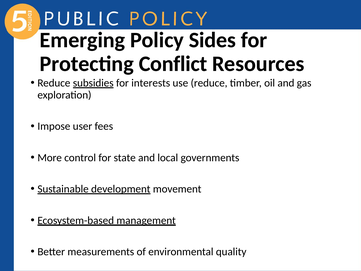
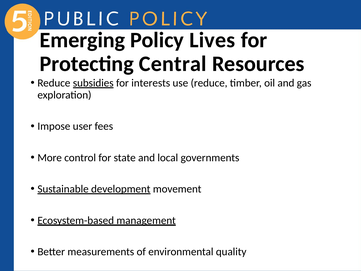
Sides: Sides -> Lives (212, 40)
Conflict: Conflict -> Central (173, 64)
